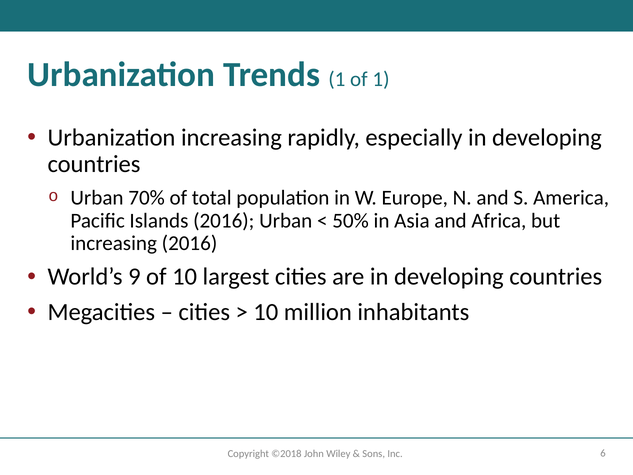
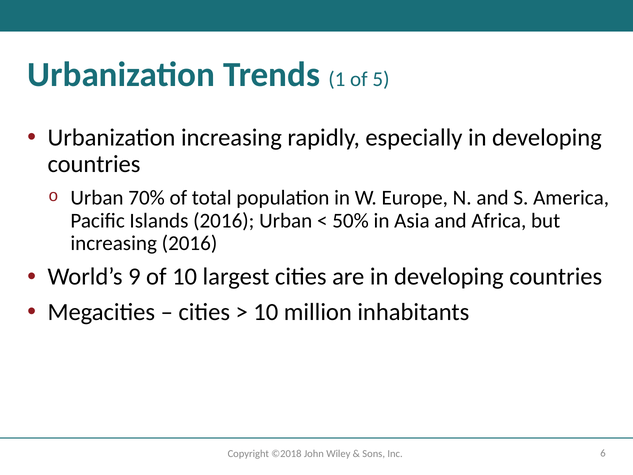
of 1: 1 -> 5 (381, 79)
